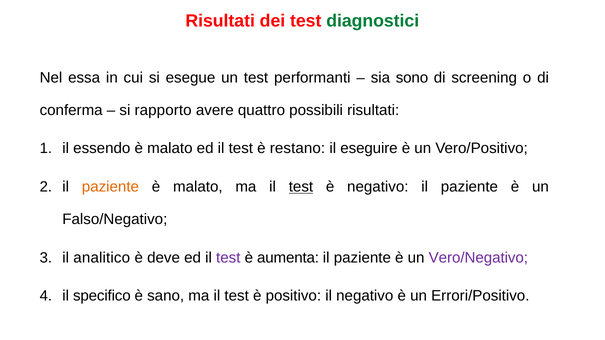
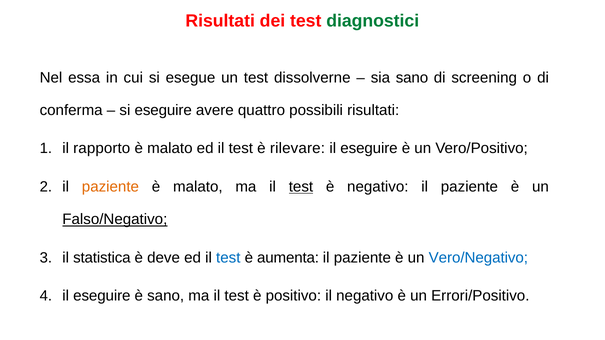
performanti: performanti -> dissolverne (312, 78)
sia sono: sono -> sano (412, 78)
si rapporto: rapporto -> eseguire (163, 110)
essendo: essendo -> rapporto (102, 149)
restano: restano -> rilevare (297, 149)
Falso/Negativo underline: none -> present (115, 220)
analitico: analitico -> statistica (102, 258)
test colour: purple -> blue (228, 258)
Vero/Negativo colour: purple -> blue (478, 258)
specifico: specifico -> eseguire (102, 296)
